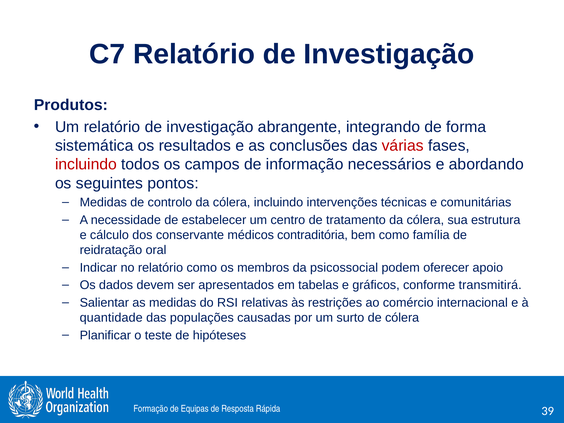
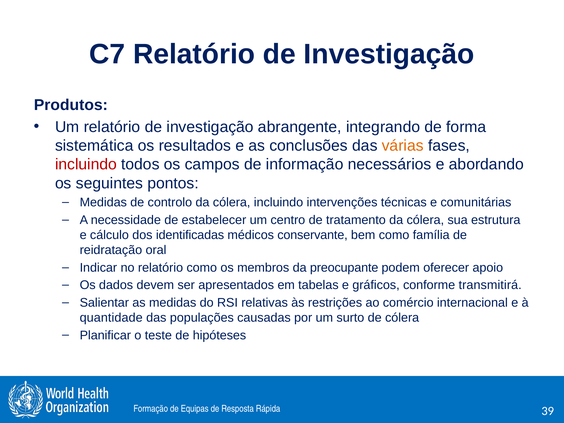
várias colour: red -> orange (403, 146)
conservante: conservante -> identificadas (190, 235)
contraditória: contraditória -> conservante (313, 235)
psicossocial: psicossocial -> preocupante (344, 268)
